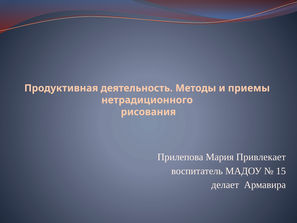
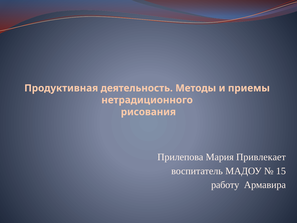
делает: делает -> работу (225, 185)
